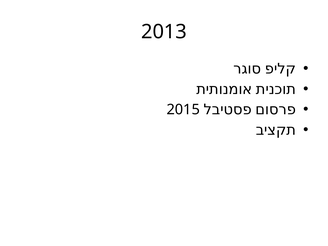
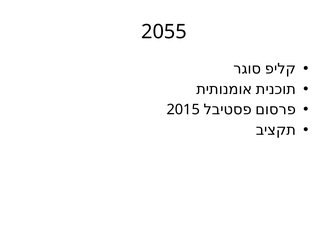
2013: 2013 -> 2055 (164, 32)
